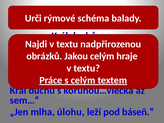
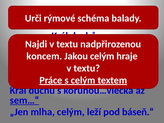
obrázků: obrázků -> koncem (44, 56)
sem…“ underline: none -> present (24, 100)
mlha úlohu: úlohu -> celým (71, 112)
